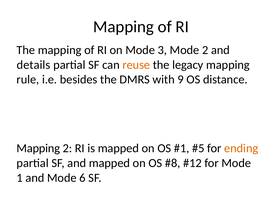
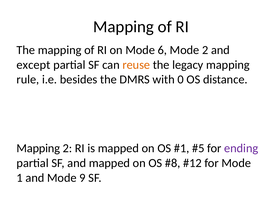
3: 3 -> 6 (162, 50)
details: details -> except (33, 65)
9: 9 -> 0 (181, 80)
ending colour: orange -> purple (241, 148)
6: 6 -> 9 (82, 178)
